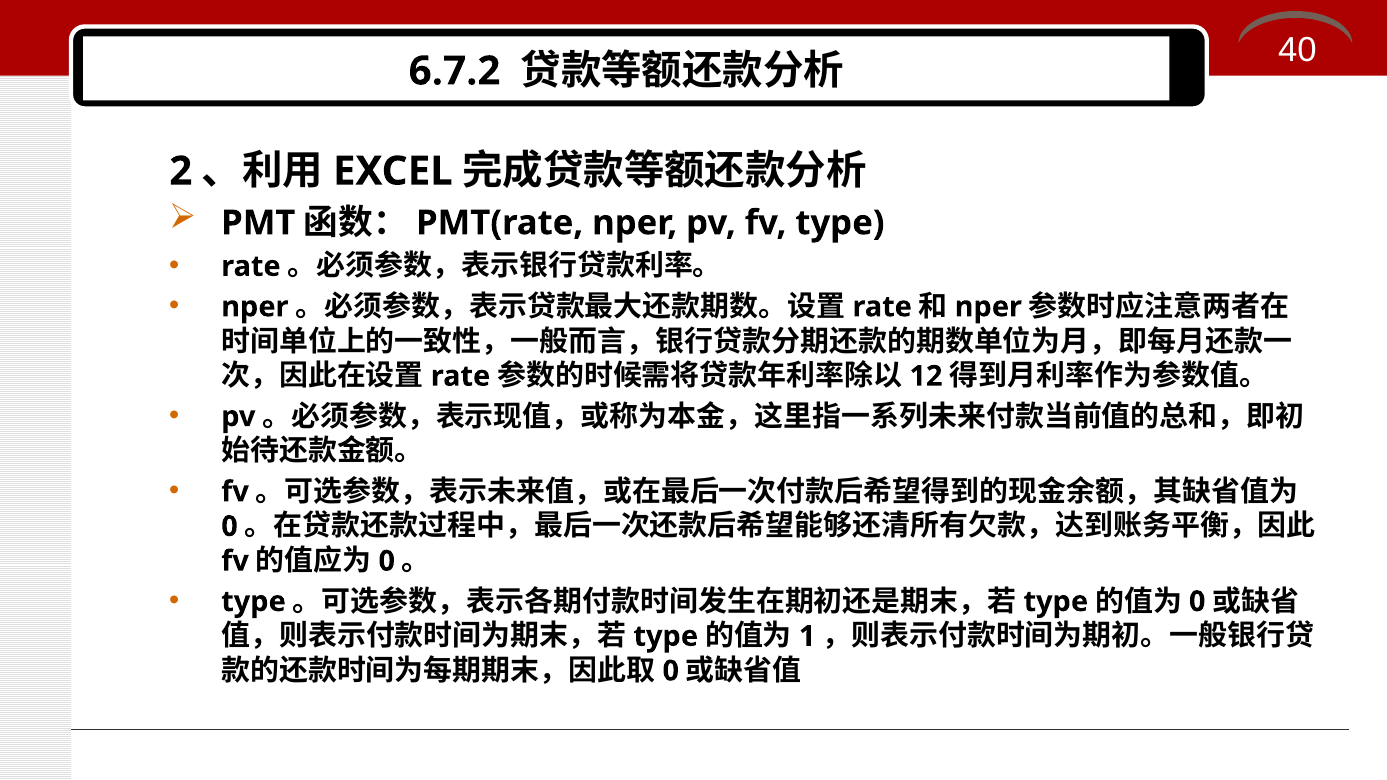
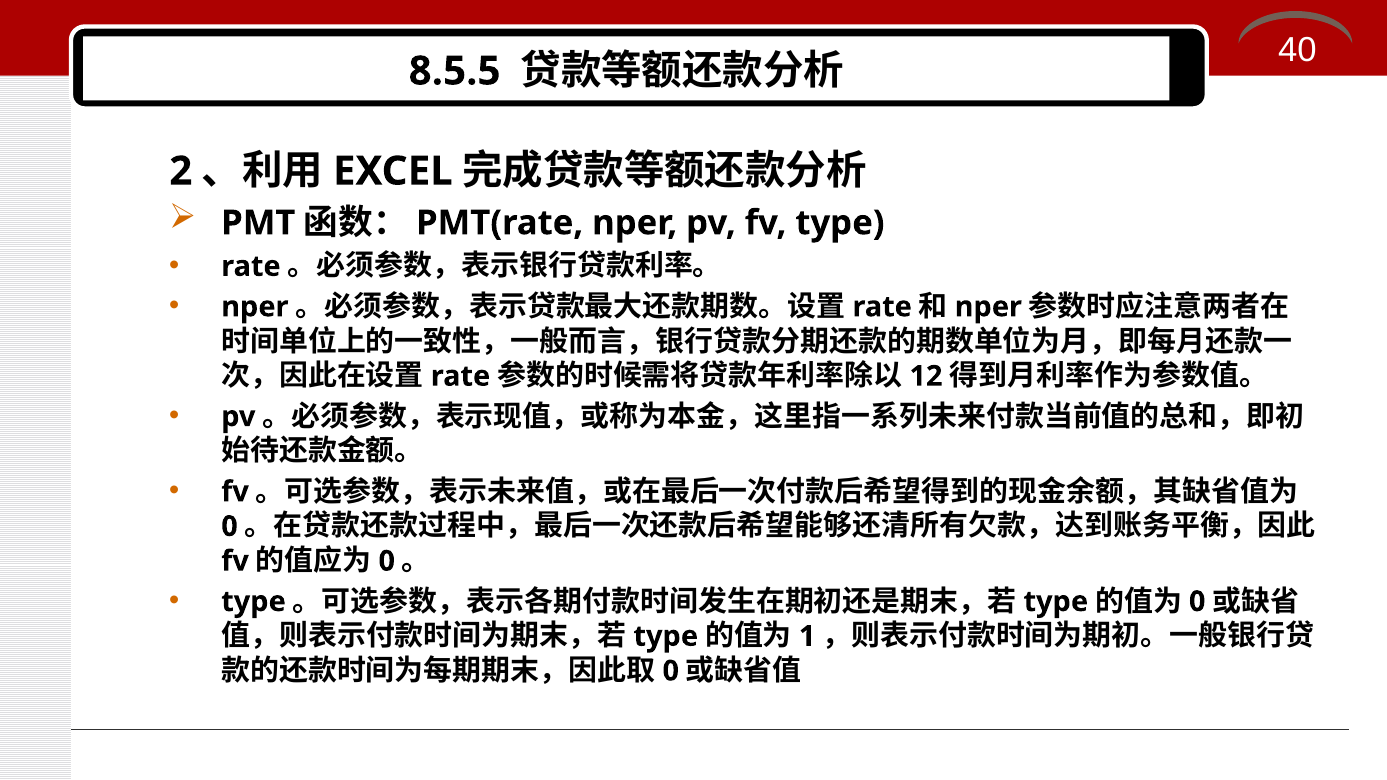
6.7.2: 6.7.2 -> 8.5.5 (455, 71)
